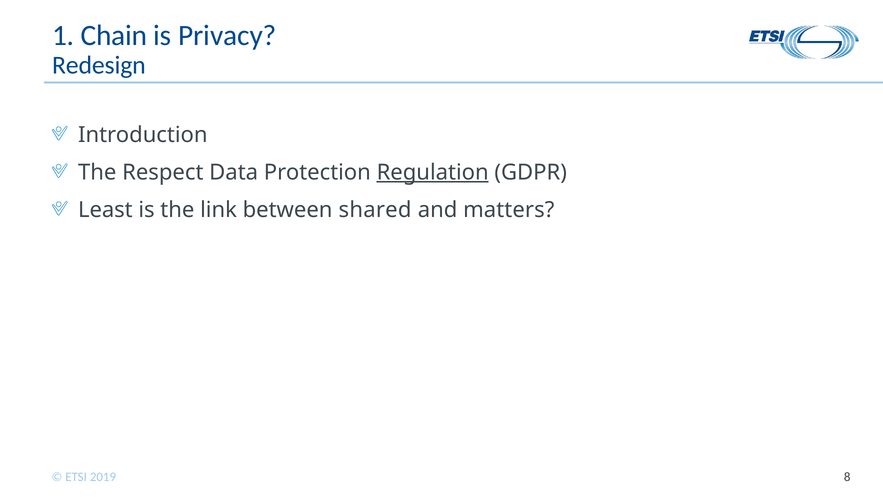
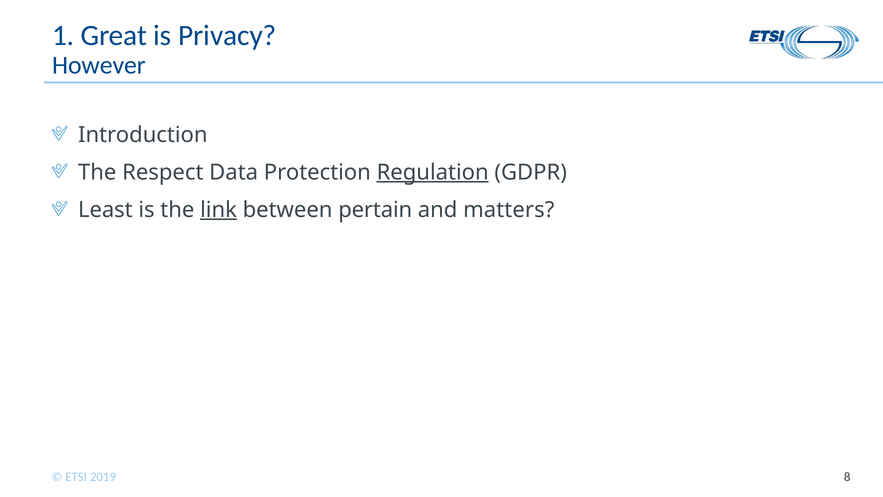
Chain: Chain -> Great (114, 35)
Redesign: Redesign -> However (99, 65)
link underline: none -> present (219, 210)
shared: shared -> pertain (375, 210)
